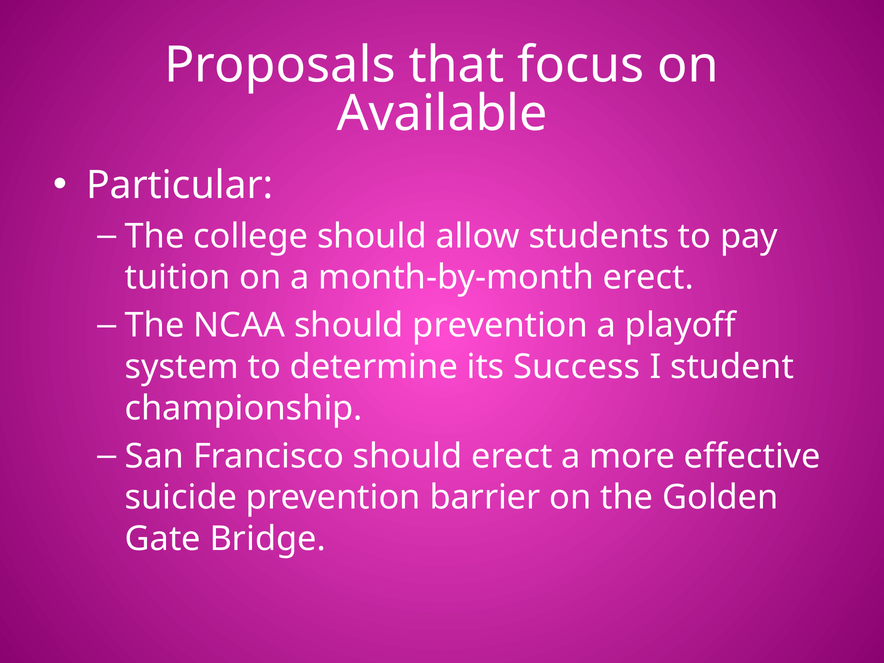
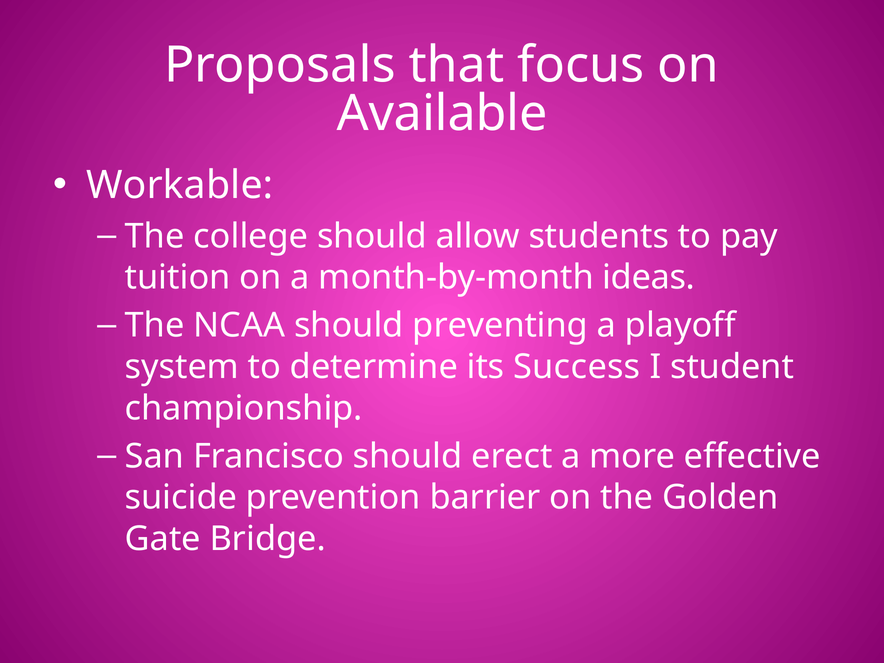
Particular: Particular -> Workable (180, 185)
month-by-month erect: erect -> ideas (649, 277)
should prevention: prevention -> preventing (500, 326)
